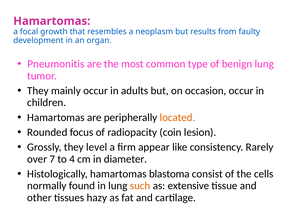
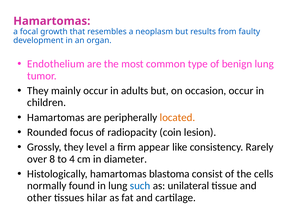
Pneumonitis: Pneumonitis -> Endothelium (56, 64)
7: 7 -> 8 (52, 159)
such colour: orange -> blue (140, 186)
extensive: extensive -> unilateral (188, 186)
hazy: hazy -> hilar (97, 198)
